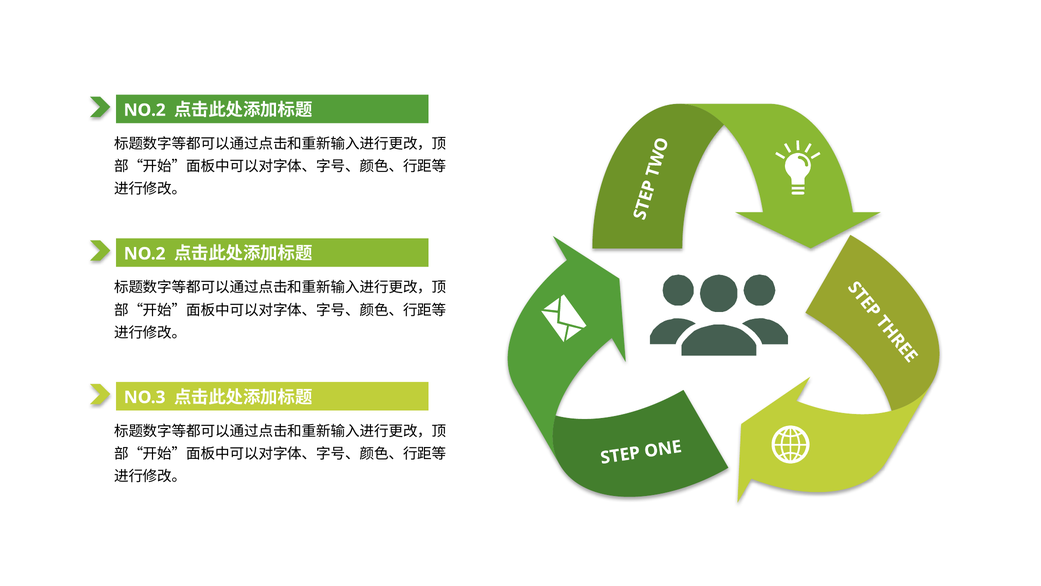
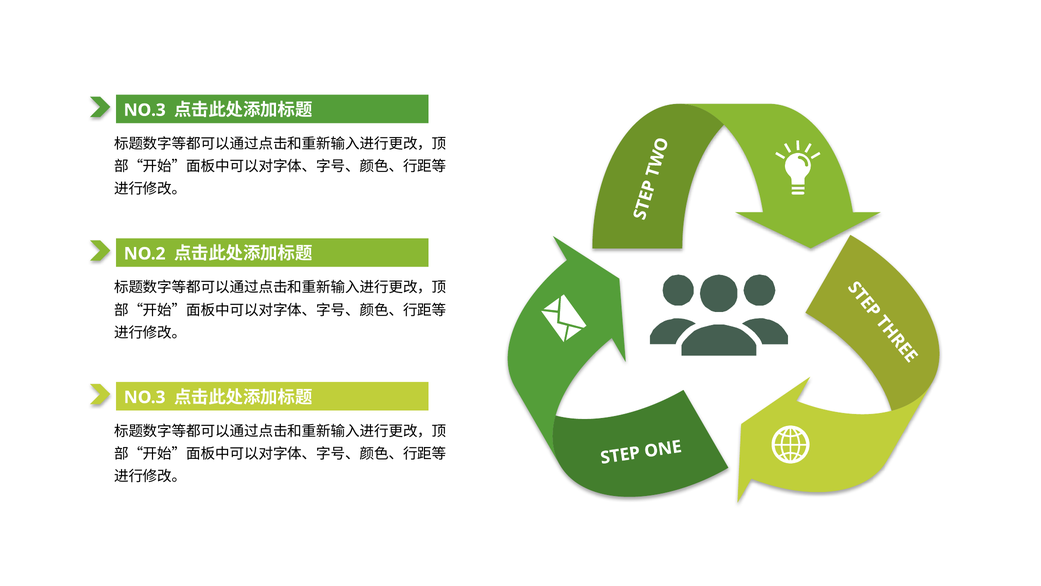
NO.2: NO.2 -> NO.3 (145, 110)
